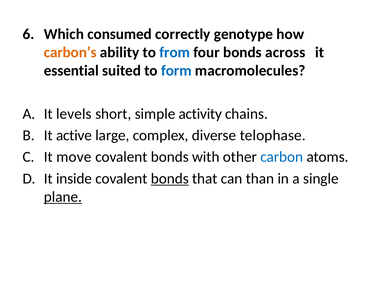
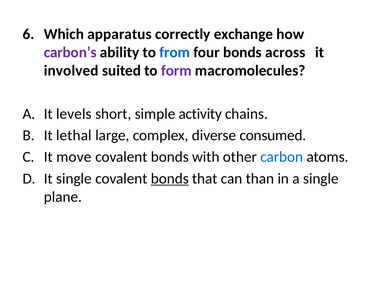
consumed: consumed -> apparatus (120, 34)
genotype: genotype -> exchange (243, 34)
carbon’s colour: orange -> purple (70, 52)
essential: essential -> involved (71, 71)
form colour: blue -> purple (176, 71)
active: active -> lethal (74, 135)
telophase: telophase -> consumed (273, 135)
It inside: inside -> single (74, 178)
plane underline: present -> none (63, 197)
